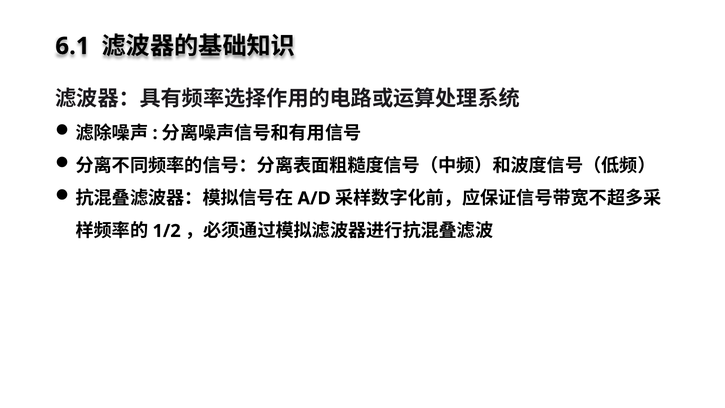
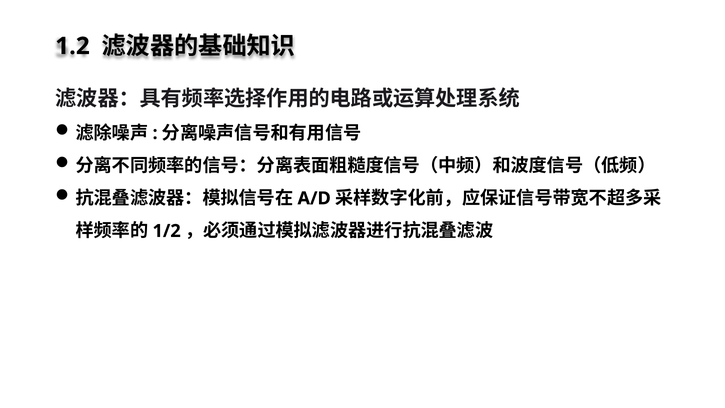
6.1: 6.1 -> 1.2 (72, 46)
